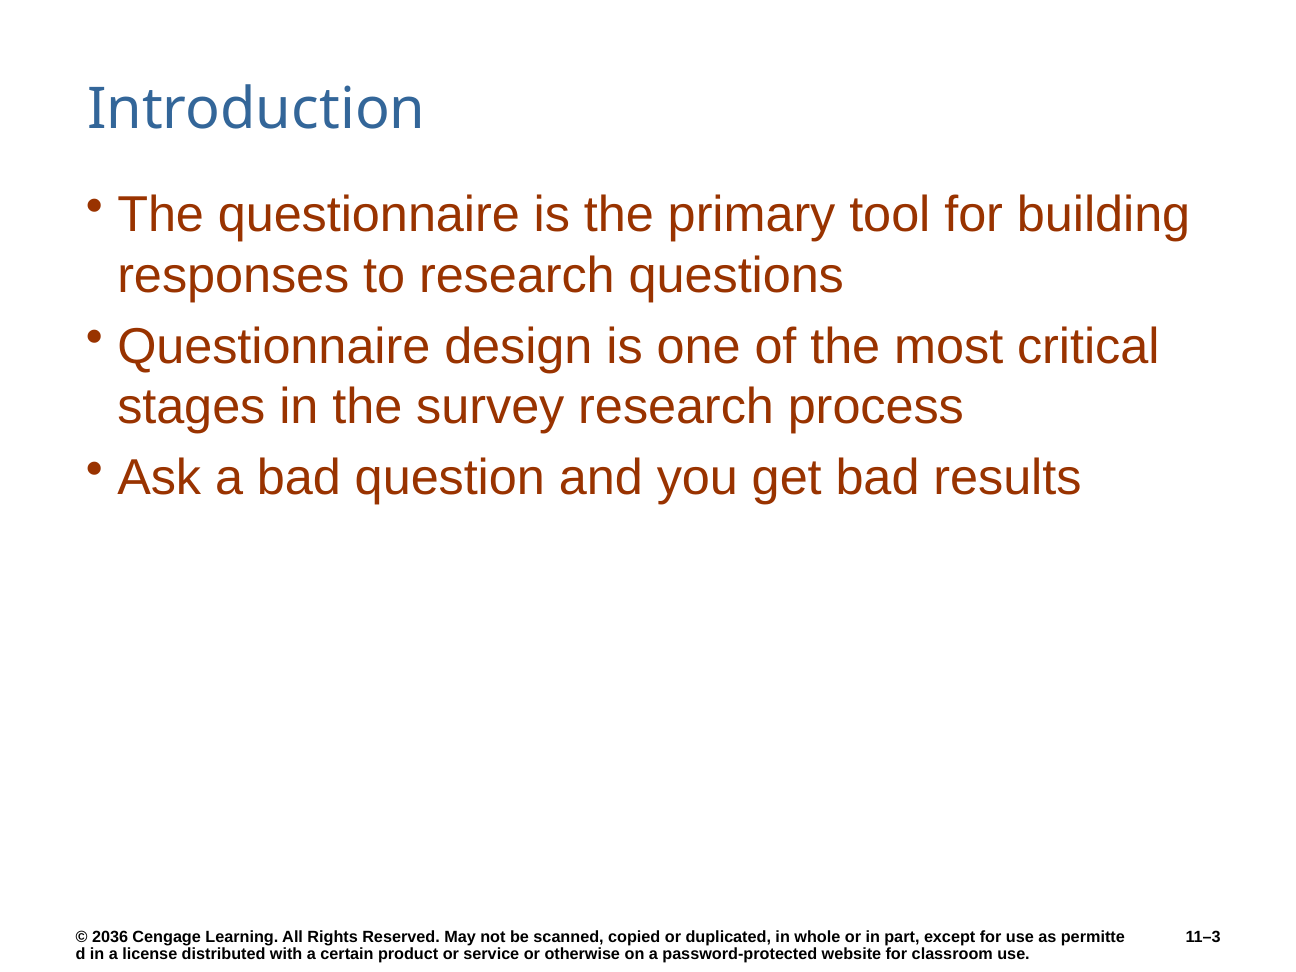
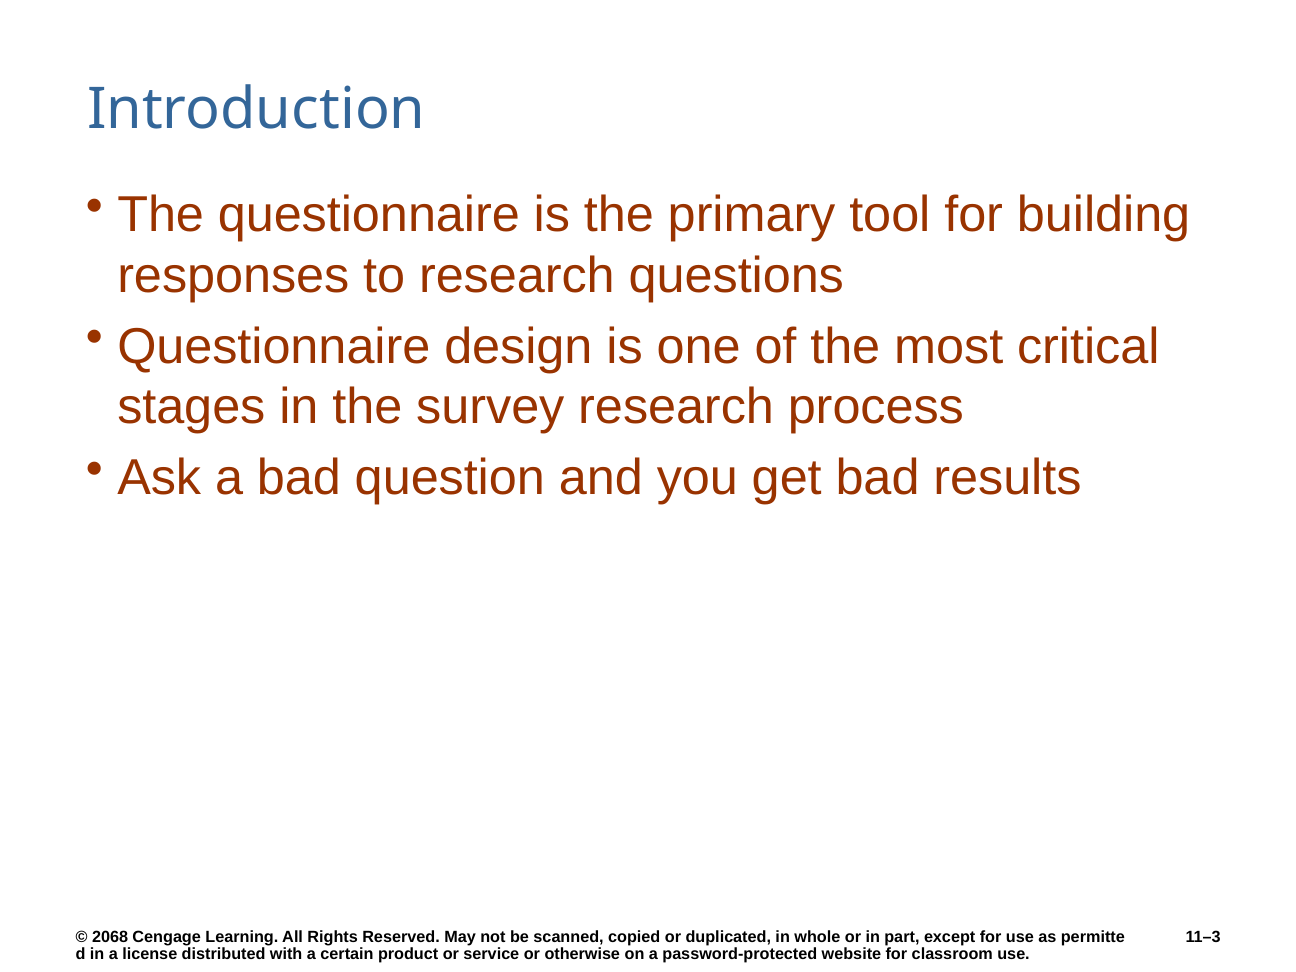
2036: 2036 -> 2068 (110, 938)
